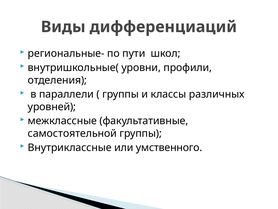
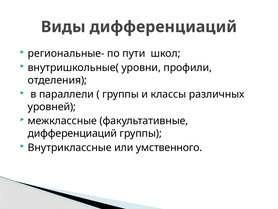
самостоятельной: самостоятельной -> дифференциаций (72, 133)
